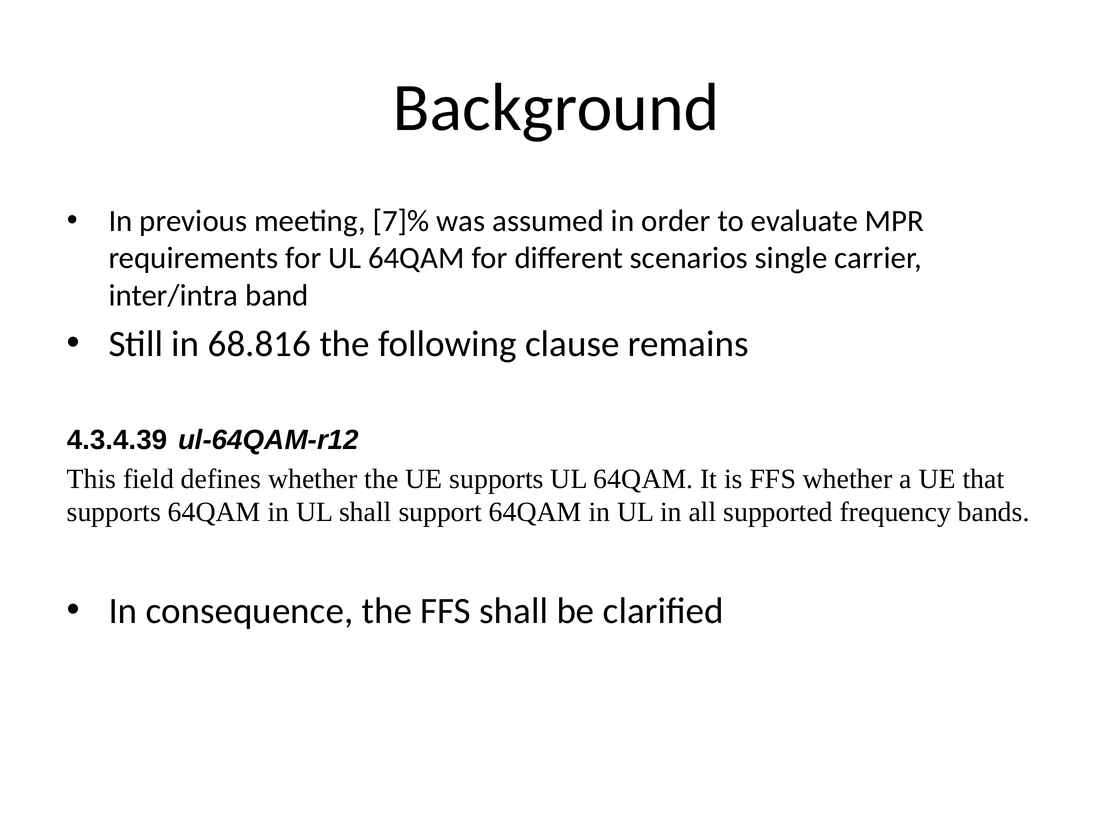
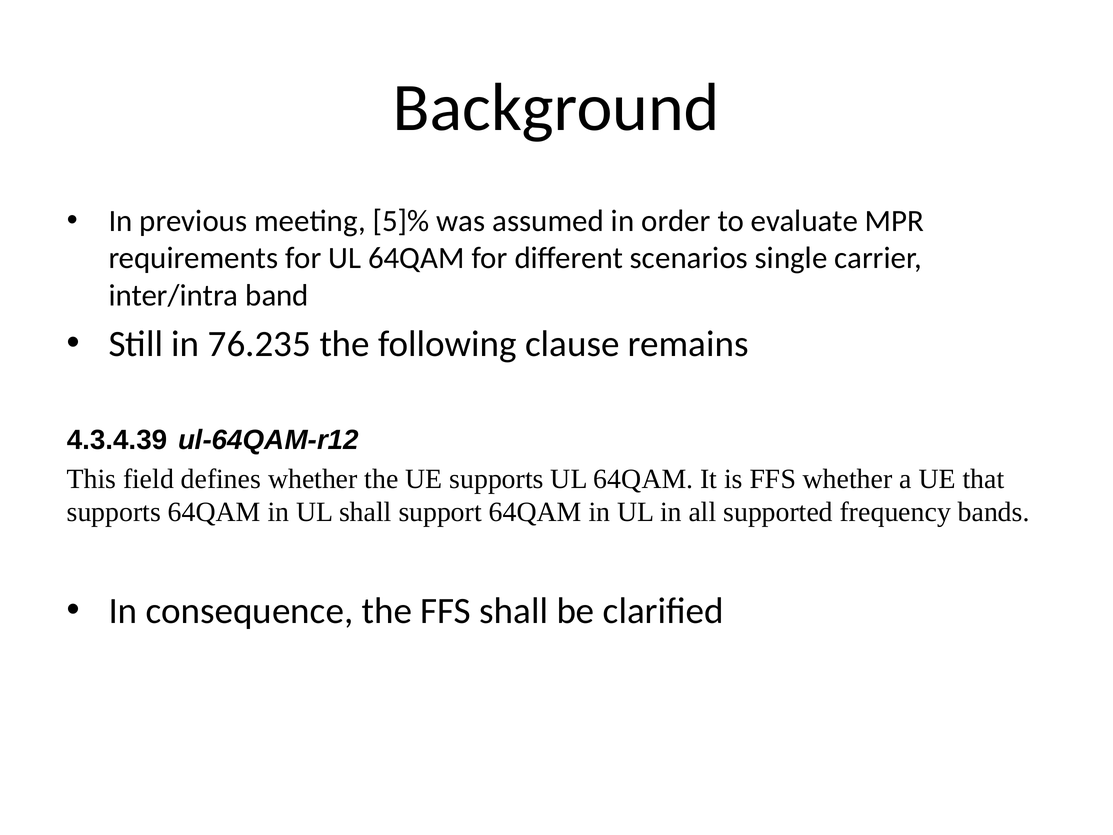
7]%: 7]% -> 5]% (401, 221)
68.816: 68.816 -> 76.235 (259, 344)
